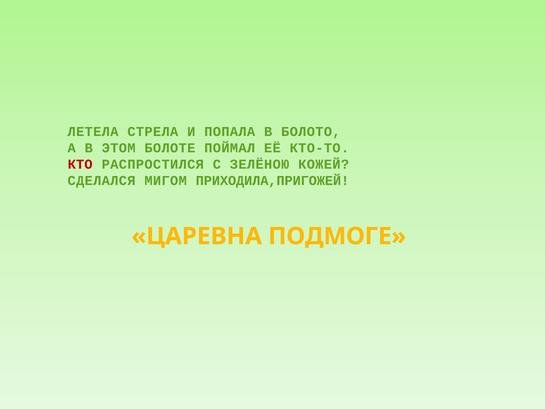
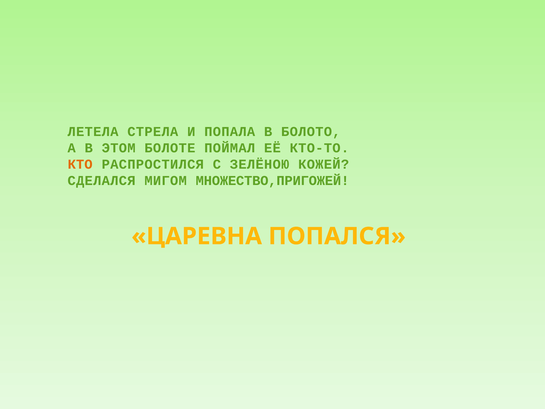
КТО colour: red -> orange (80, 164)
ПРИХОДИЛА,ПРИГОЖЕЙ: ПРИХОДИЛА,ПРИГОЖЕЙ -> МНОЖЕСТВО,ПРИГОЖЕЙ (272, 181)
ПОДМОГЕ: ПОДМОГЕ -> ПОПАЛСЯ (337, 236)
